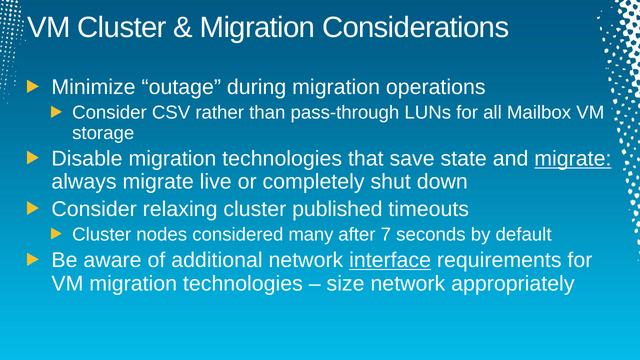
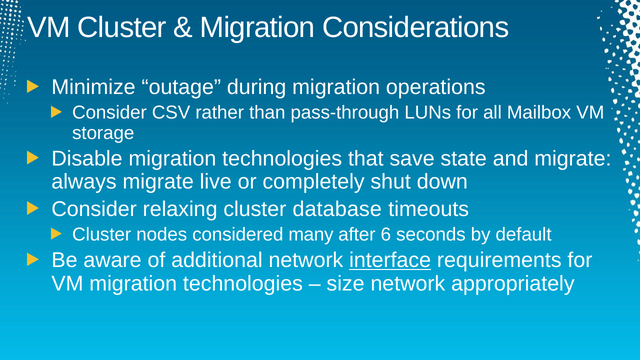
migrate underline: present -> none (573, 159)
published: published -> database (337, 209)
7: 7 -> 6 (386, 235)
